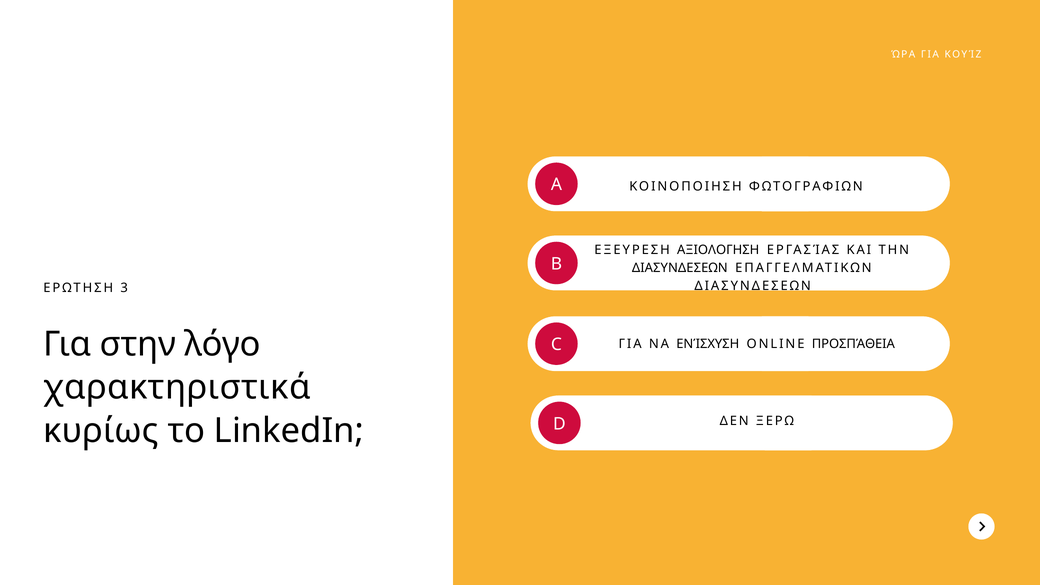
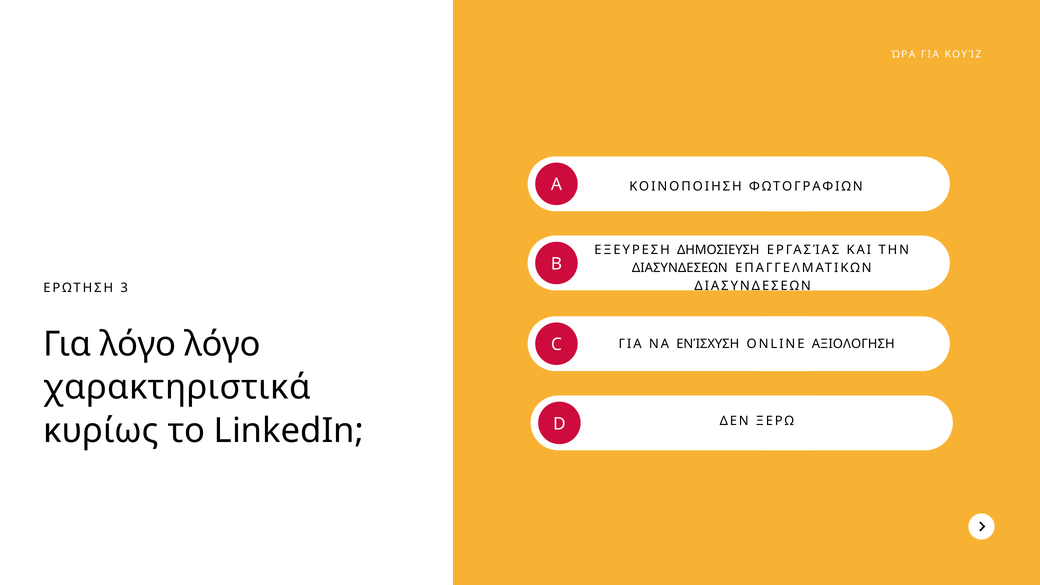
ΑΞΙΟΛΟΓΗΣΗ: ΑΞΙΟΛΟΓΗΣΗ -> ΔΗΜΟΣΙΕΥΣΗ (718, 250)
Για στην: στην -> λόγο (138, 344)
ΠΡΟΣΠΆΘΕΙΑ: ΠΡΟΣΠΆΘΕΙΑ -> ΑΞΙΟΛΟΓΗΣΗ (853, 344)
